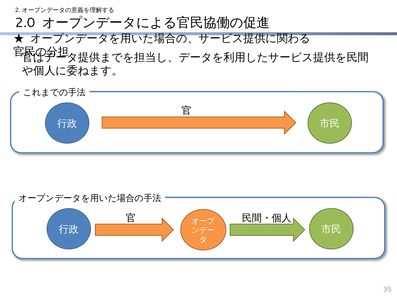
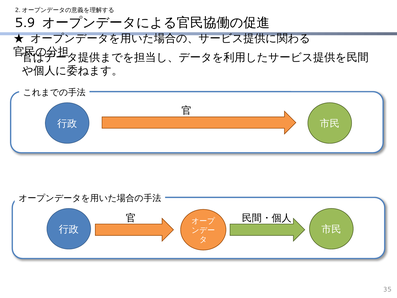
2.0: 2.0 -> 5.9 (25, 23)
